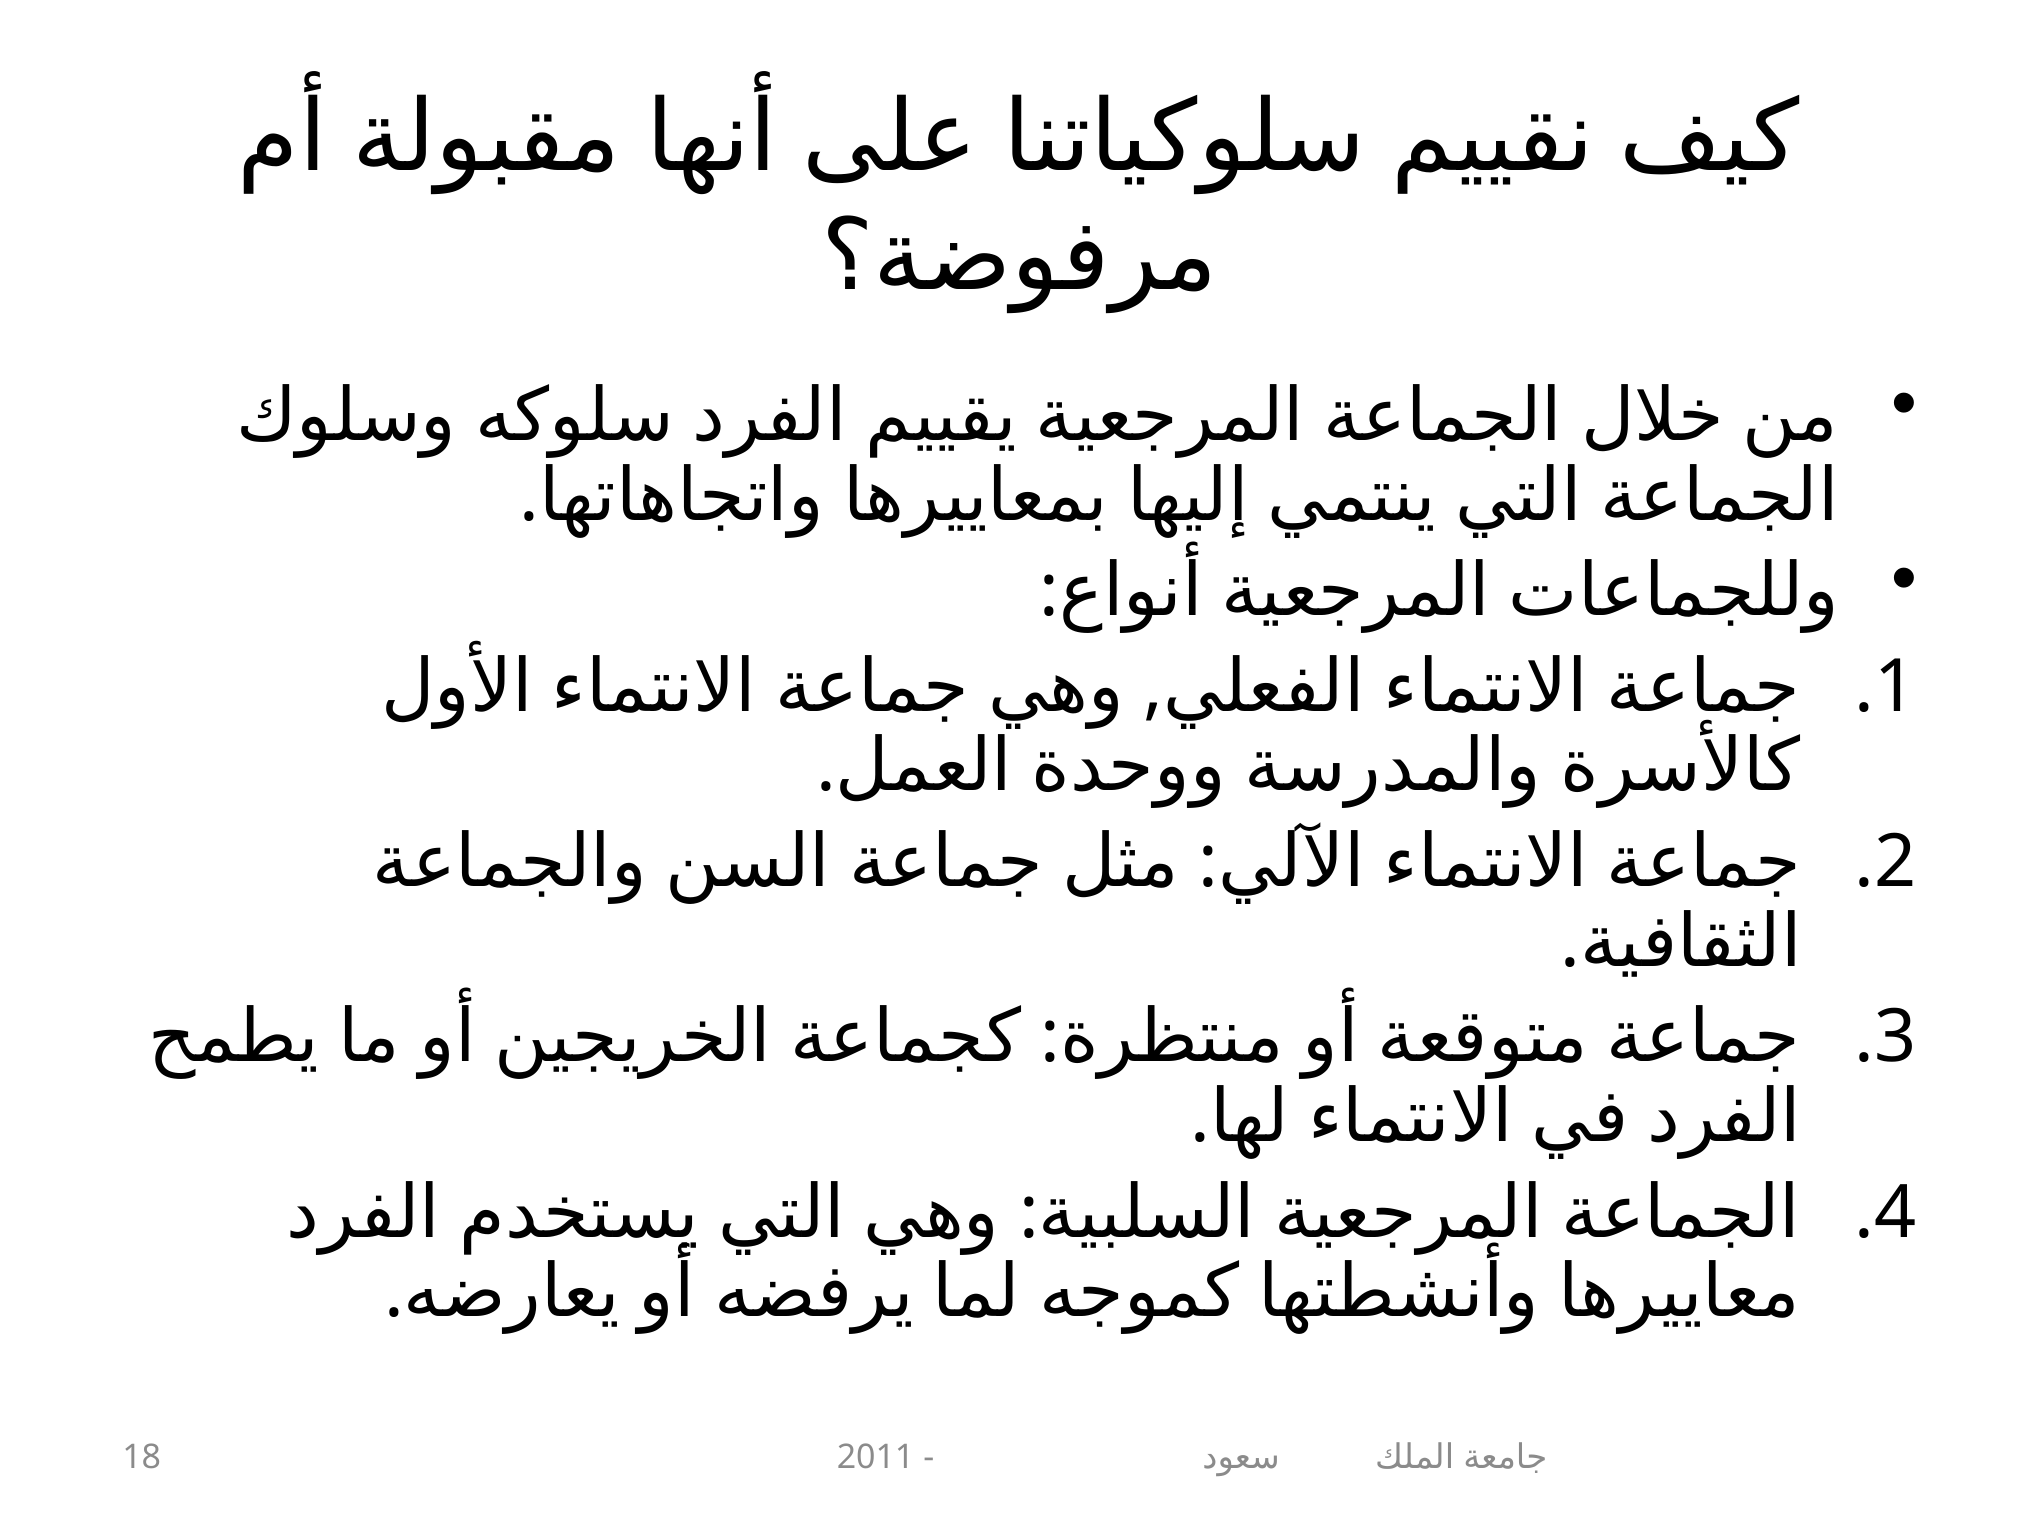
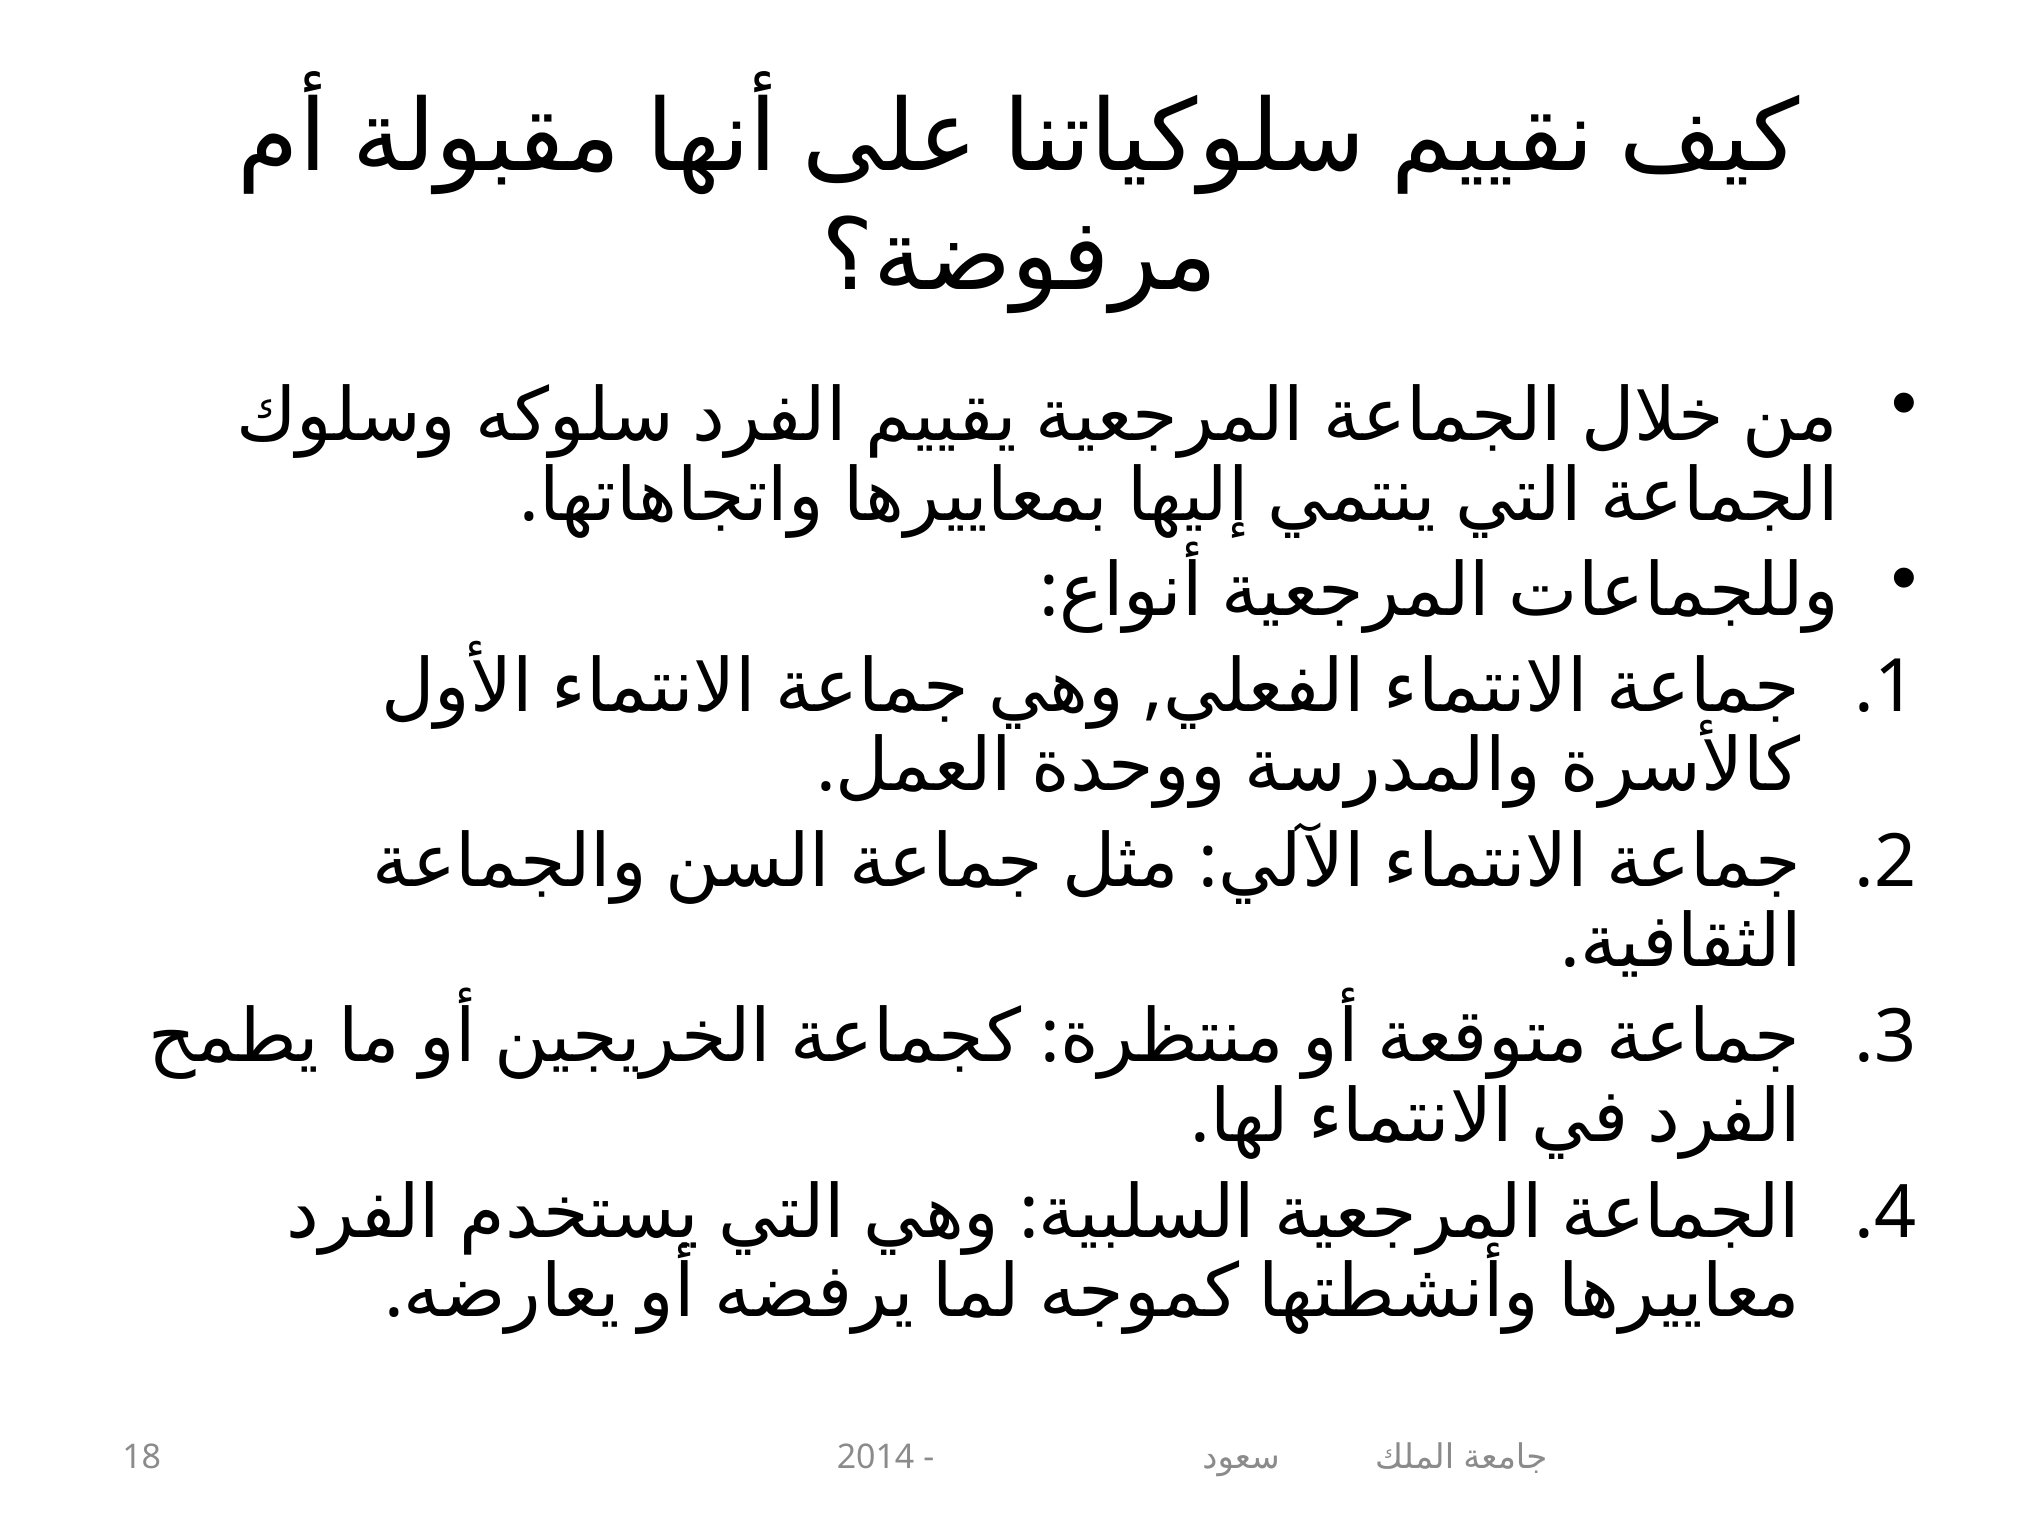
2011: 2011 -> 2014 (876, 1458)
